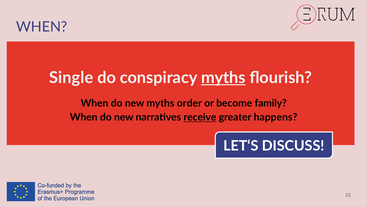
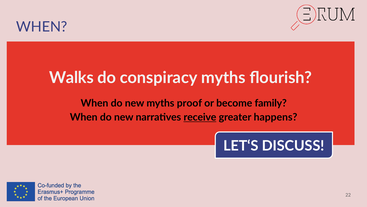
Single: Single -> Walks (71, 77)
myths underline: present -> none (223, 77)
order: order -> proof (189, 103)
